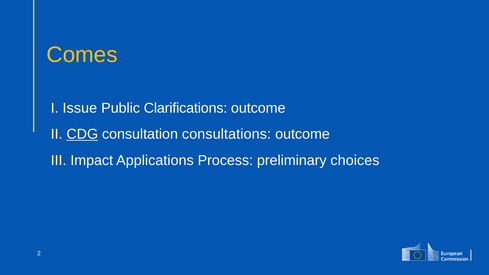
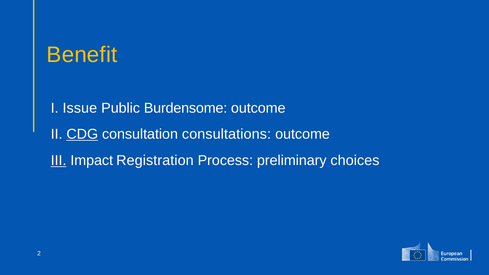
Comes: Comes -> Benefit (82, 55)
Clarifications: Clarifications -> Burdensome (186, 108)
III underline: none -> present (59, 161)
Applications: Applications -> Registration (155, 161)
